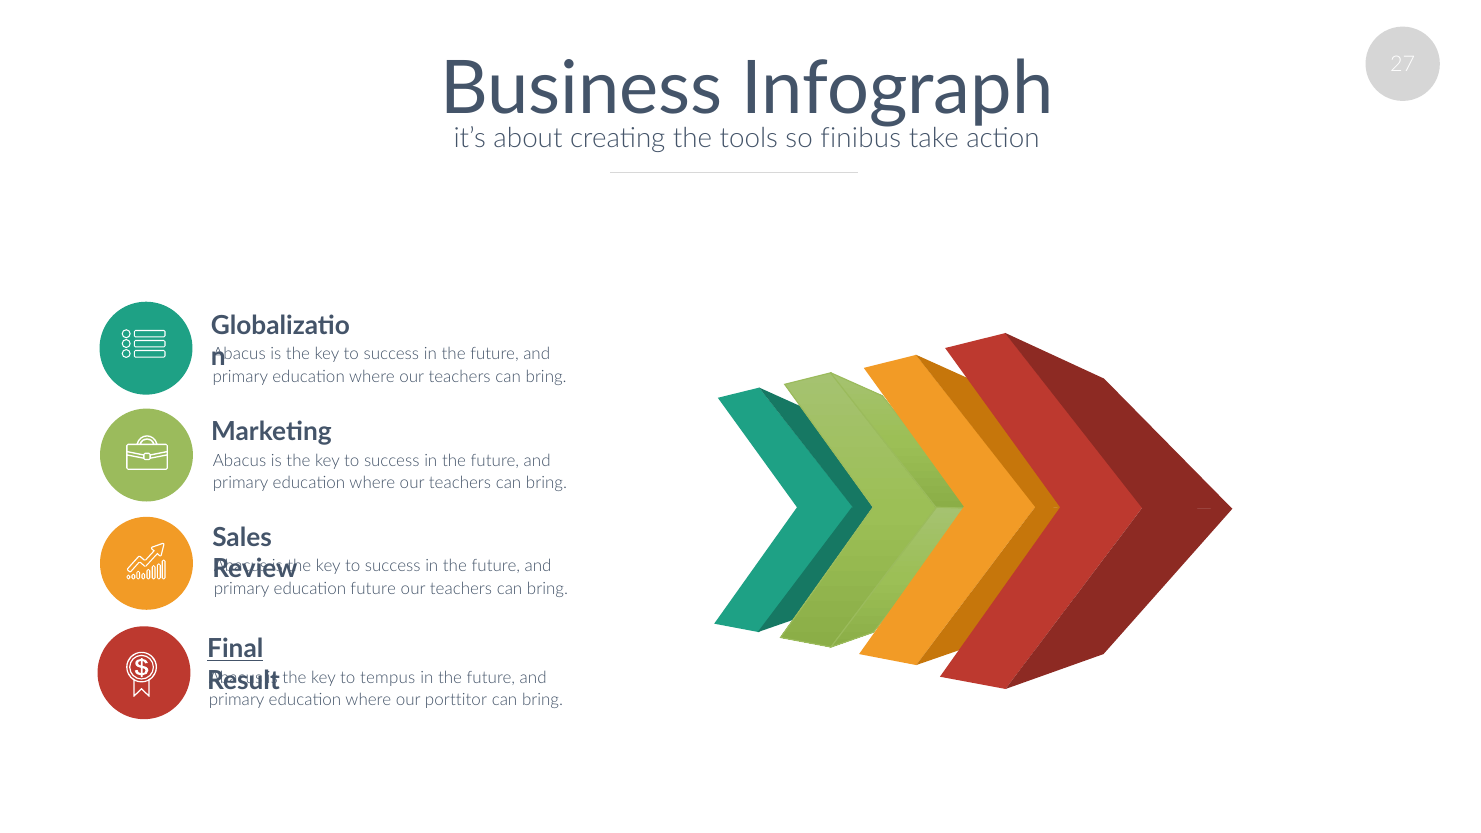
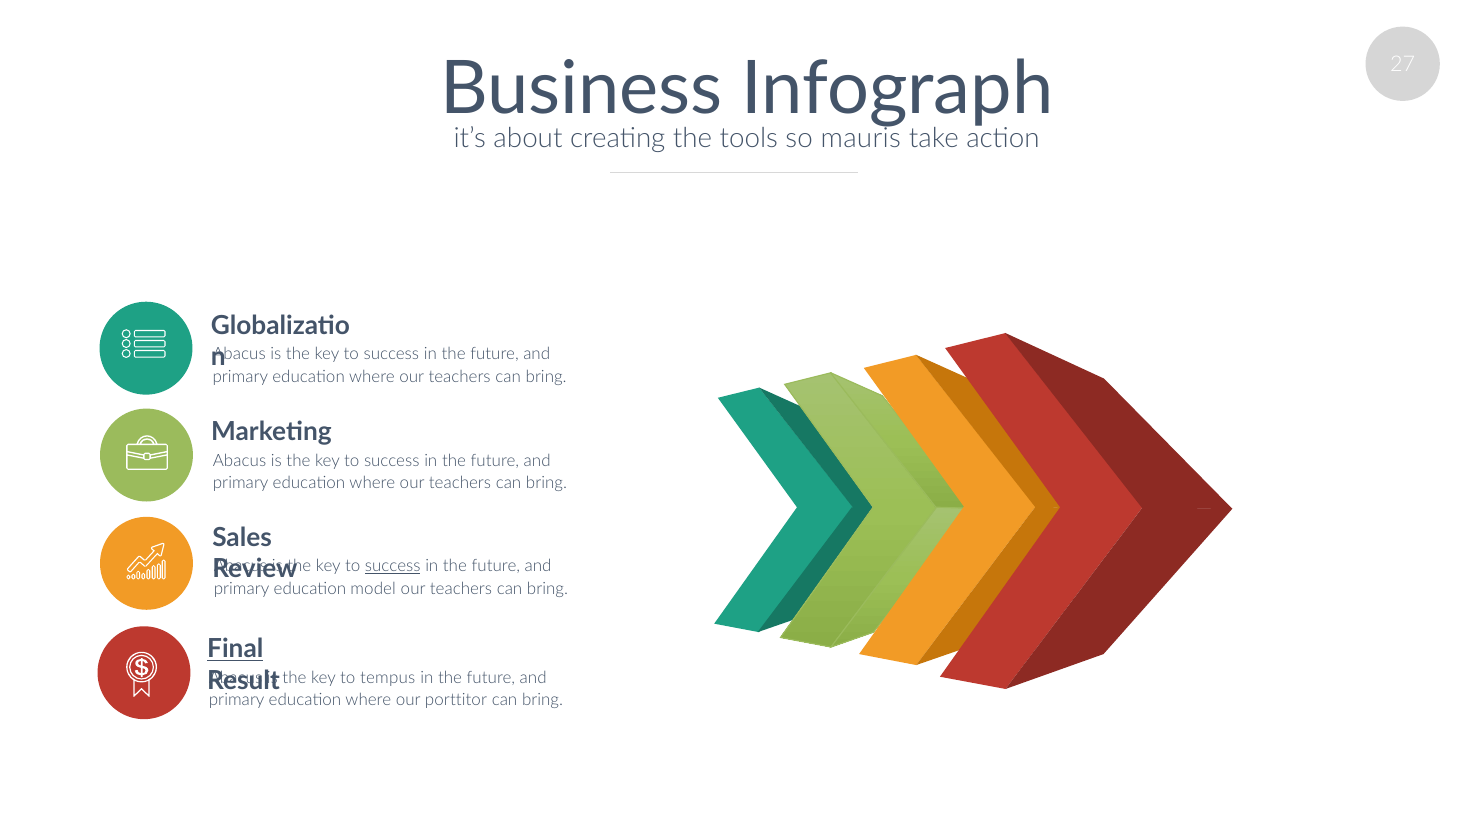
finibus: finibus -> mauris (861, 138)
success underline: none -> present (393, 566)
education future: future -> model (373, 589)
